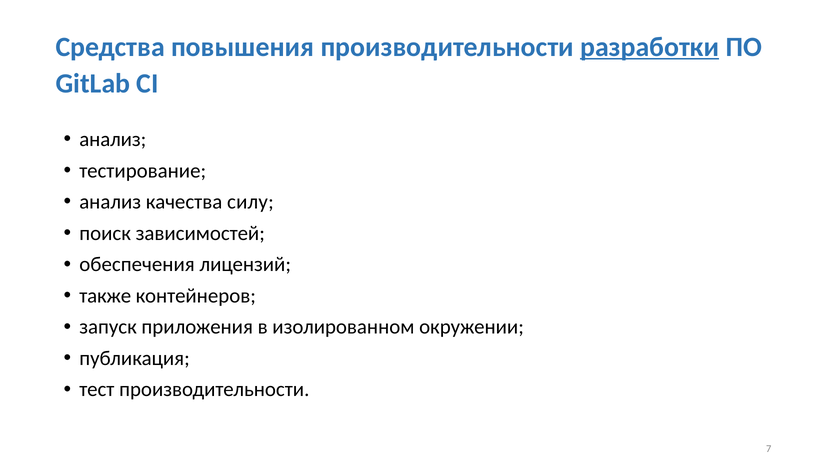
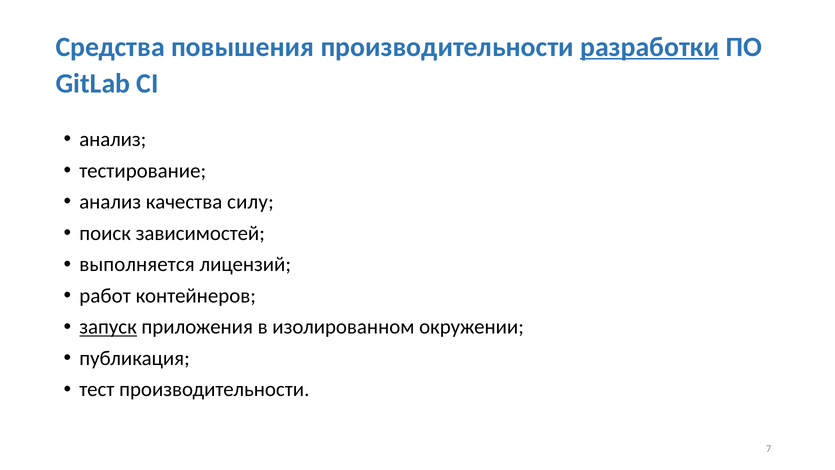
обеспечения: обеспечения -> выполняется (137, 264)
также: также -> работ (105, 296)
запуск underline: none -> present (108, 327)
